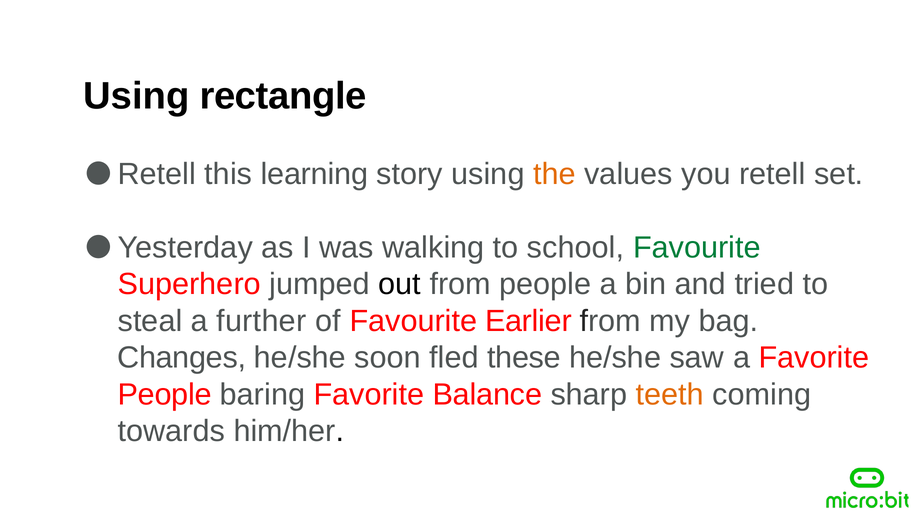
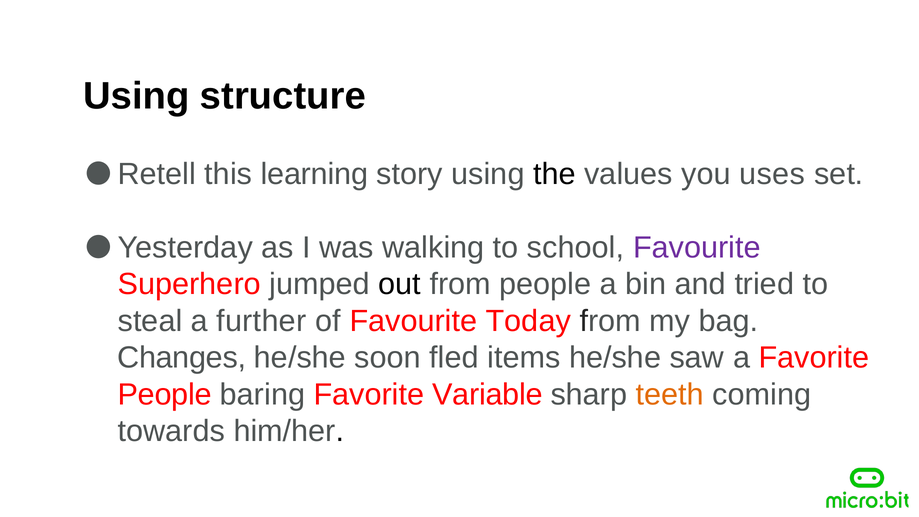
rectangle: rectangle -> structure (283, 96)
the colour: orange -> black (554, 174)
you retell: retell -> uses (772, 174)
Favourite colour: green -> purple (697, 247)
Earlier: Earlier -> Today (528, 321)
these: these -> items (524, 358)
Balance: Balance -> Variable (487, 394)
